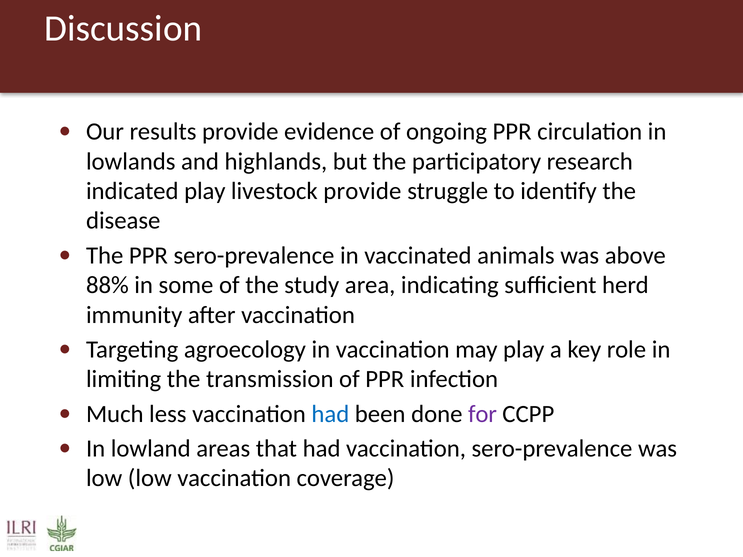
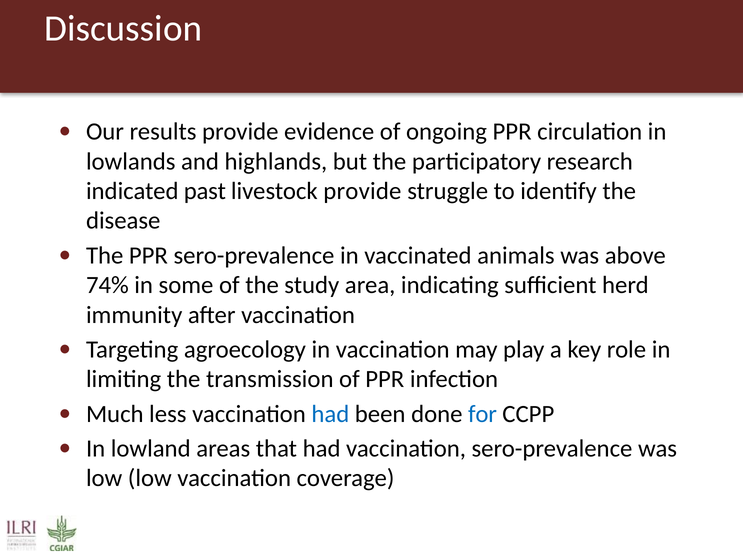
indicated play: play -> past (205, 191)
88%: 88% -> 74% (107, 285)
for colour: purple -> blue (483, 414)
